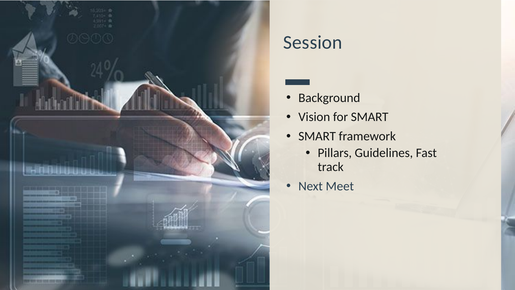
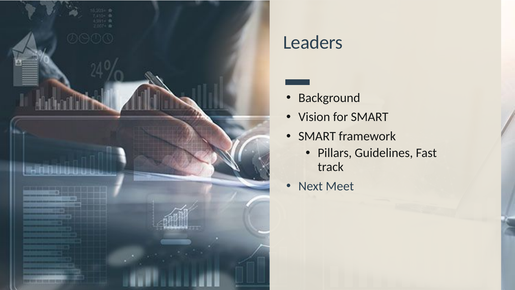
Session: Session -> Leaders (313, 42)
